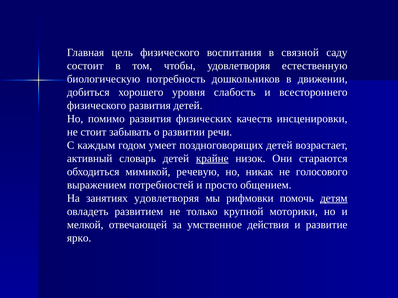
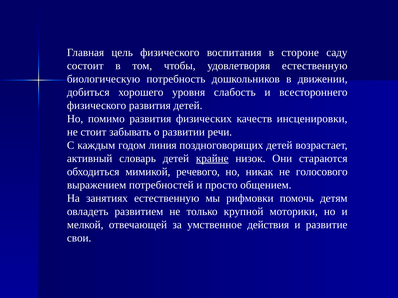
связной: связной -> стороне (300, 52)
умеет: умеет -> линия (163, 145)
речевую: речевую -> речевого (198, 172)
занятиях удовлетворяя: удовлетворяя -> естественную (167, 198)
детям underline: present -> none (334, 198)
ярко: ярко -> свои (79, 238)
